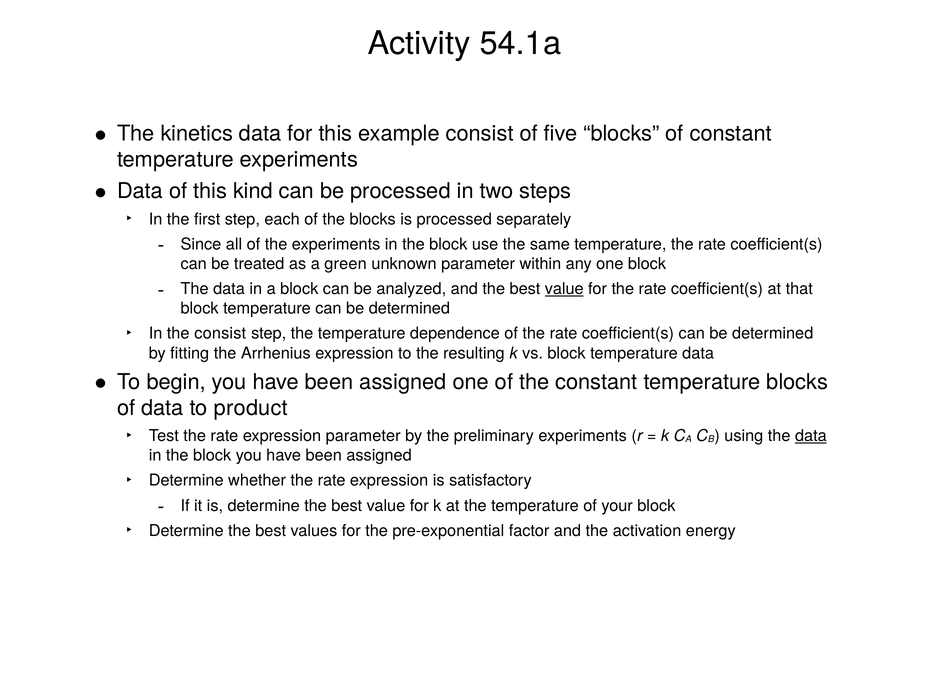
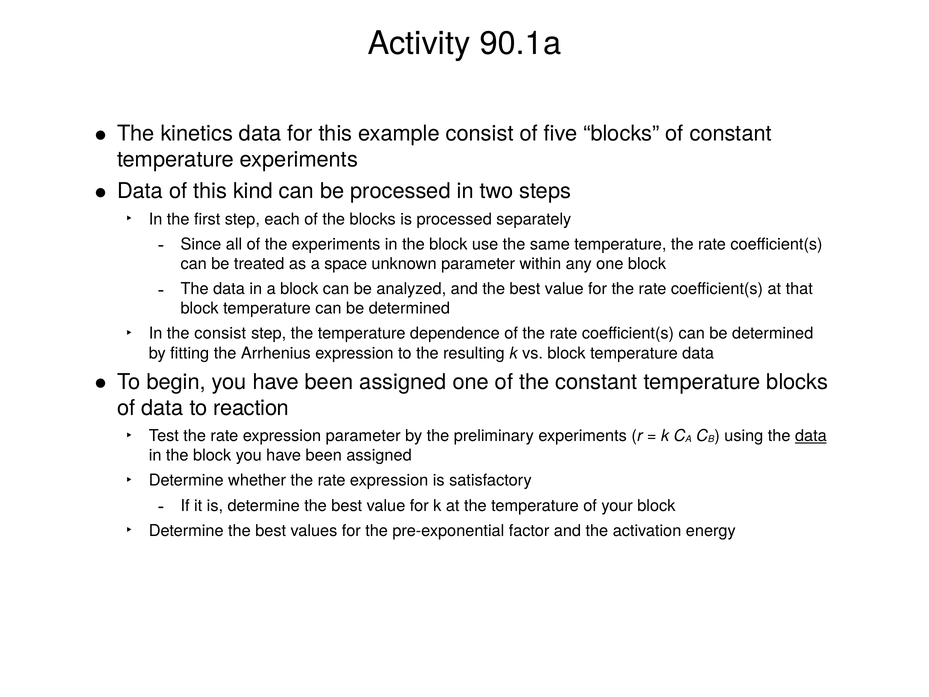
54.1a: 54.1a -> 90.1a (520, 44)
green: green -> space (346, 264)
value underline: present -> none (564, 289)
product: product -> reaction (251, 408)
